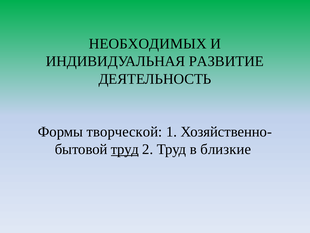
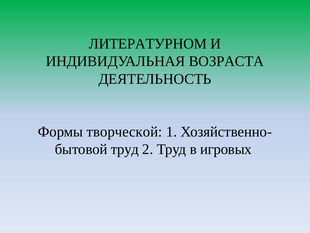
НЕОБХОДИМЫХ: НЕОБХОДИМЫХ -> ЛИТЕРАТУРНОМ (148, 44)
РАЗВИТИЕ: РАЗВИТИЕ -> ВОЗРАСТА (226, 61)
труд underline: present -> none (125, 149)
близкие: близкие -> игровых (226, 149)
